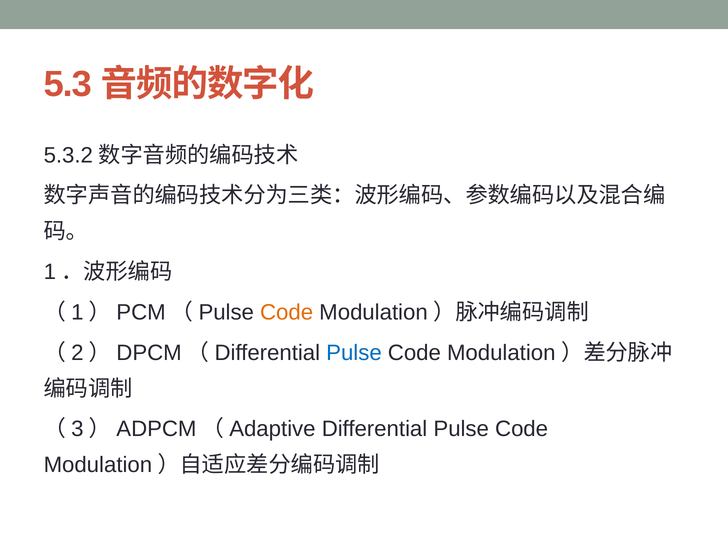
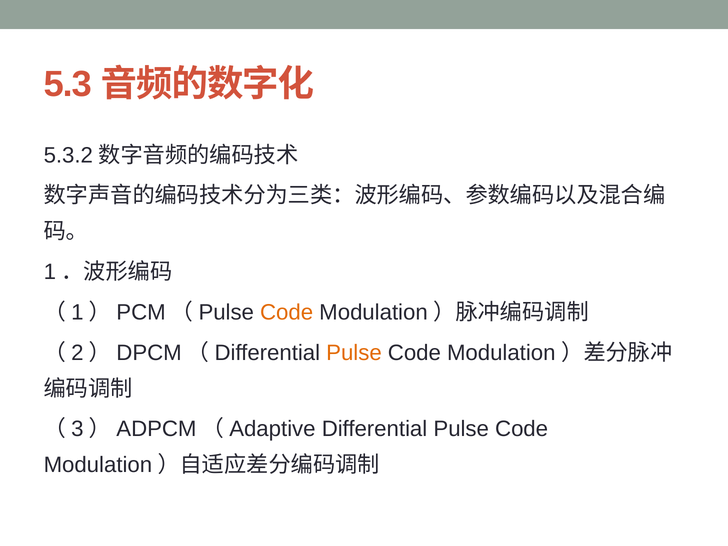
Pulse colour: blue -> orange (354, 353)
